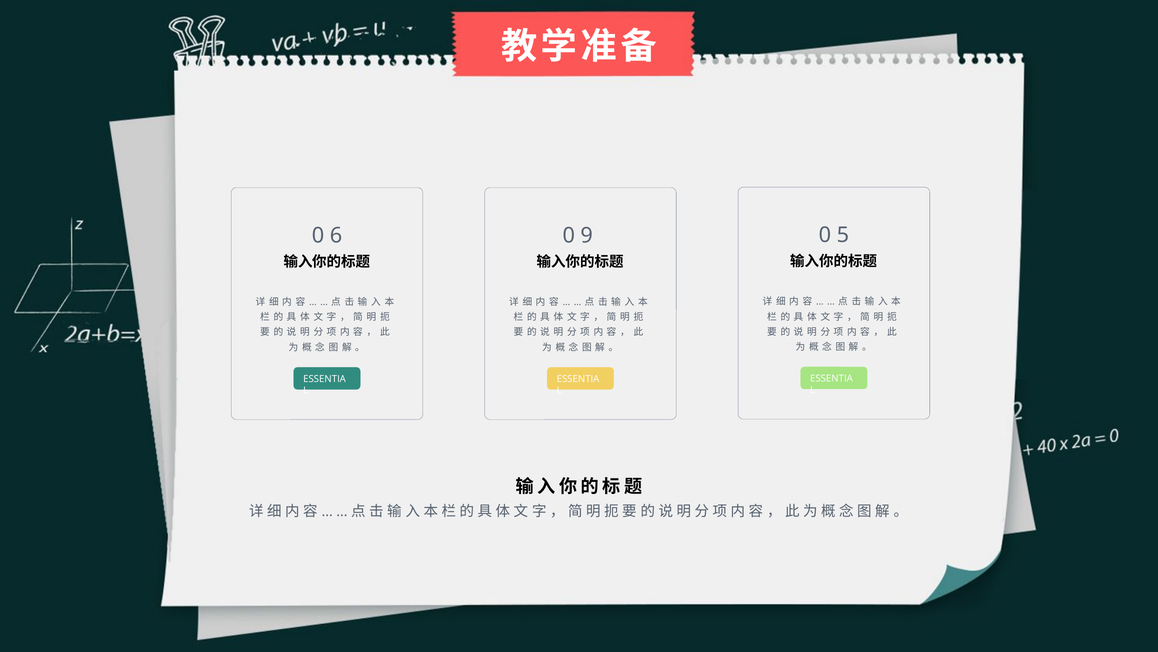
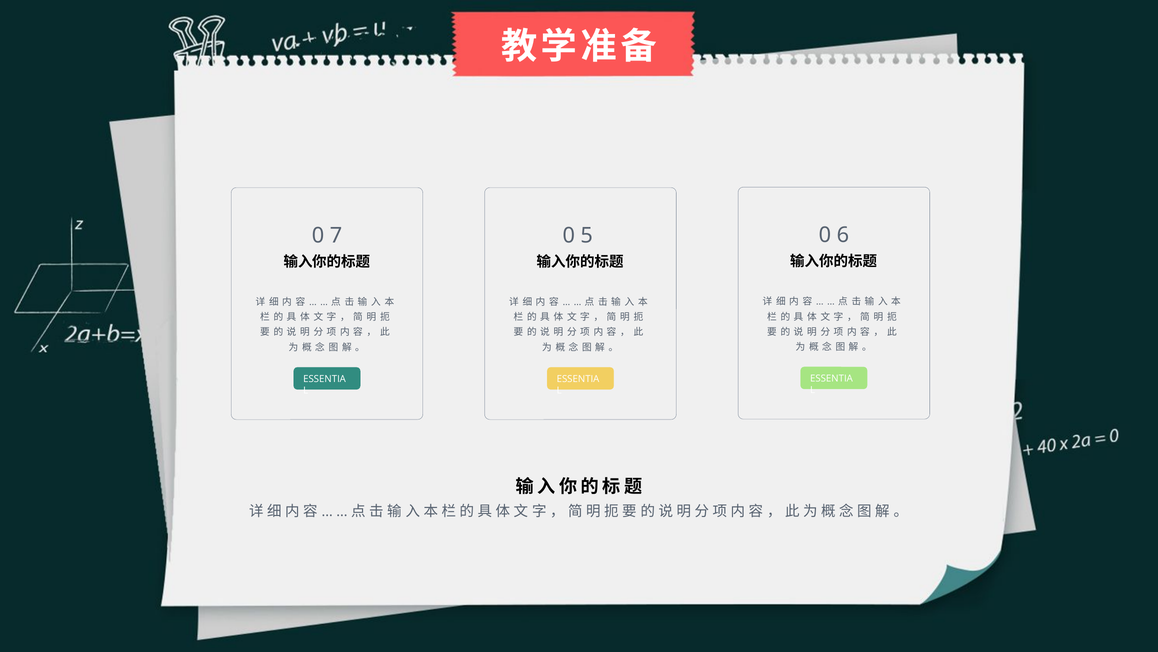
5: 5 -> 6 (843, 235)
6: 6 -> 7 (336, 235)
9: 9 -> 5 (587, 235)
